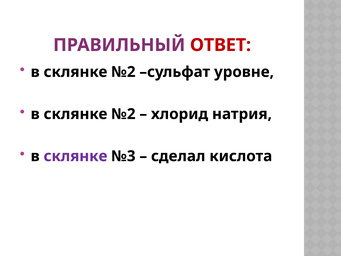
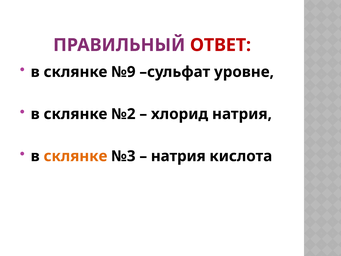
№2: №2 -> №9 (123, 72)
склянке colour: purple -> orange (75, 156)
сделал: сделал -> натрия (178, 156)
